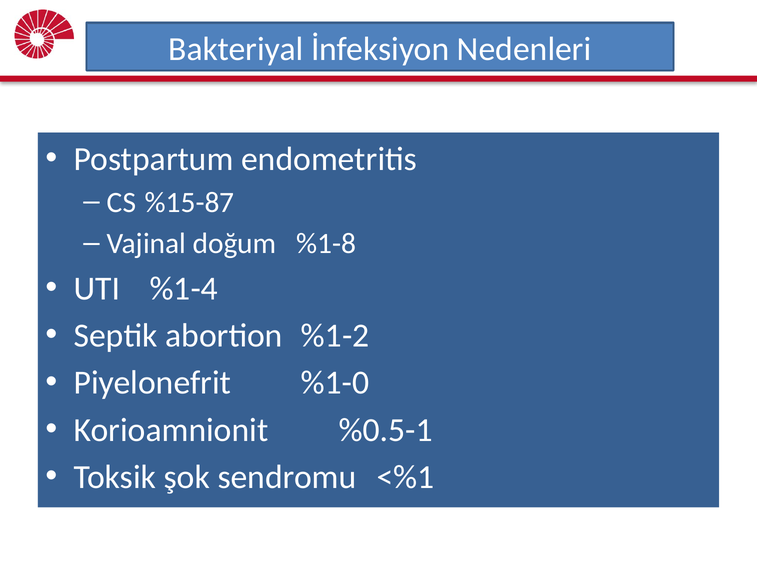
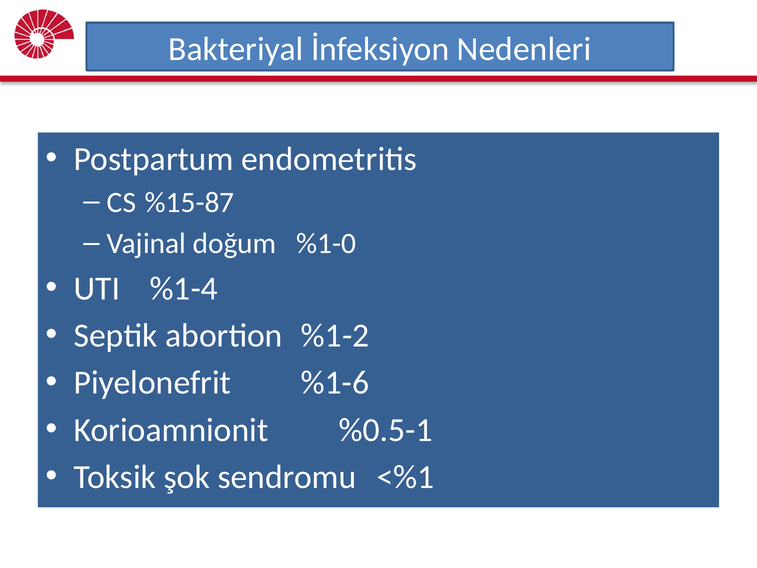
%1-8: %1-8 -> %1-0 (326, 243)
%1-0: %1-0 -> %1-6 (335, 383)
